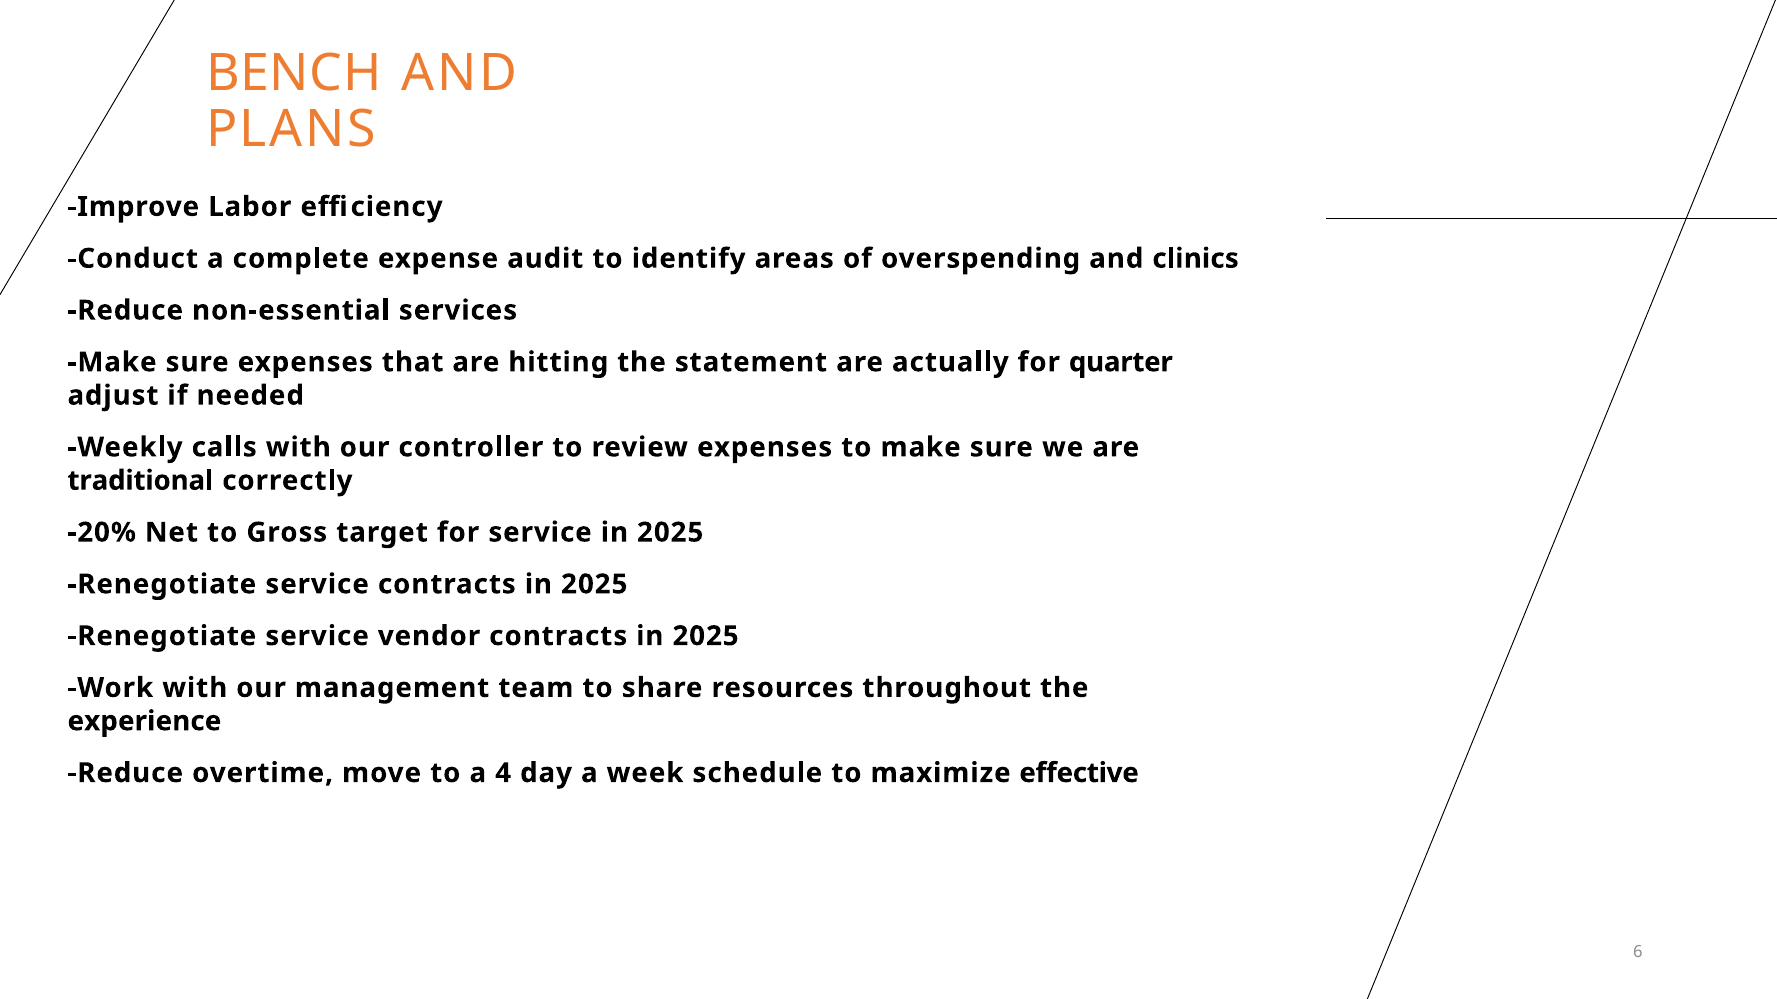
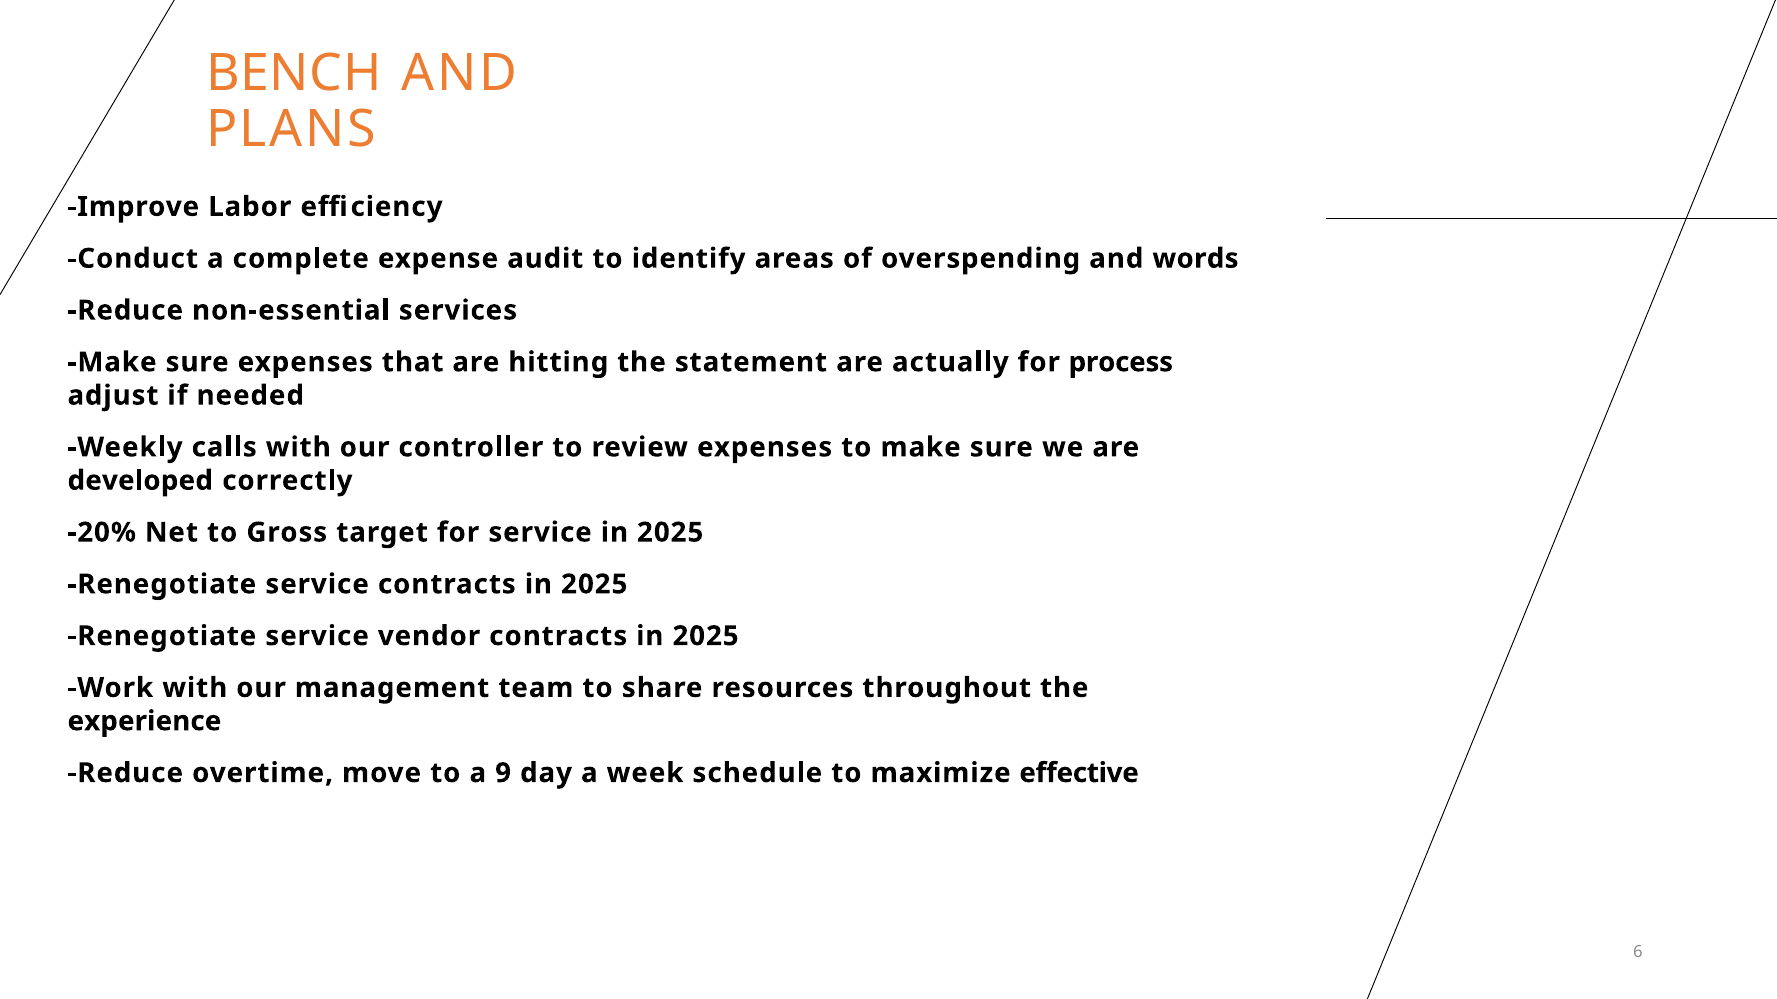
clinics: clinics -> words (1196, 259)
quarter: quarter -> process (1121, 362)
traditional: traditional -> developed (140, 481)
4: 4 -> 9 (503, 773)
